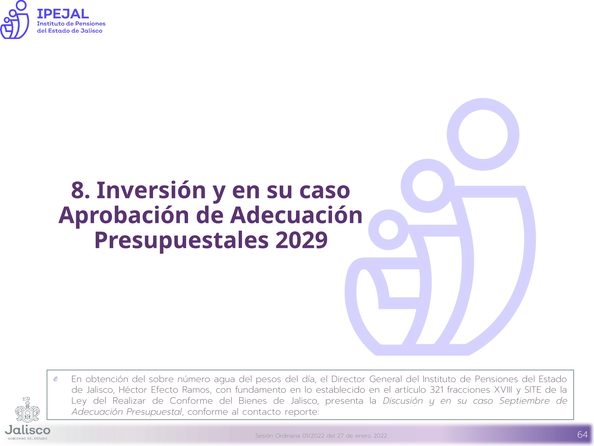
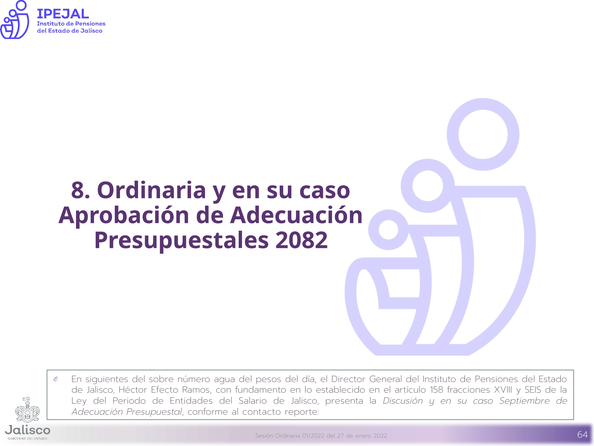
8 Inversión: Inversión -> Ordinaria (152, 190)
2029: 2029 -> 2082 (302, 240)
obtención: obtención -> siguientes (107, 379)
321: 321 -> 158 (437, 390)
SITE: SITE -> SEIS (533, 390)
Realizar: Realizar -> Periodo (129, 400)
de Conforme: Conforme -> Entidades (191, 400)
Bienes: Bienes -> Salario (253, 400)
